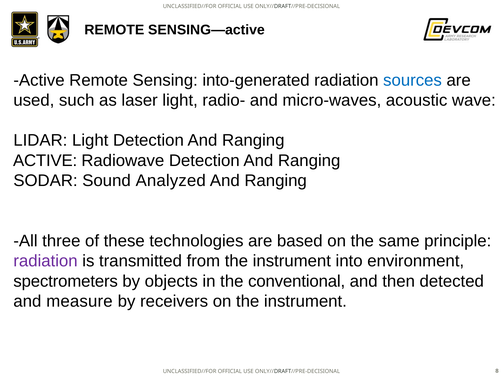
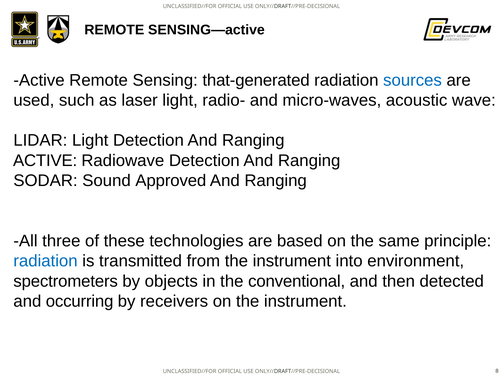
into-generated: into-generated -> that-generated (256, 80)
Analyzed: Analyzed -> Approved (171, 181)
radiation colour: purple -> blue (46, 261)
measure: measure -> occurring (80, 302)
